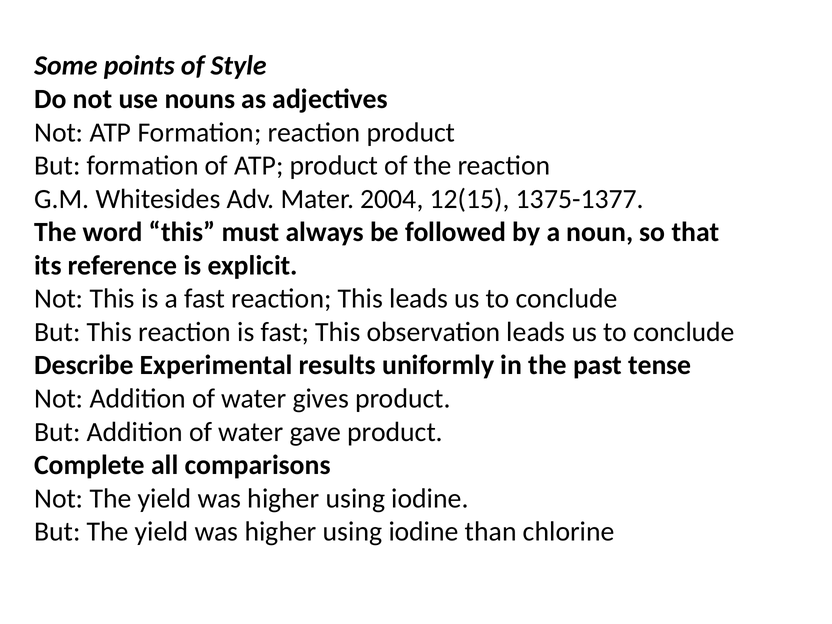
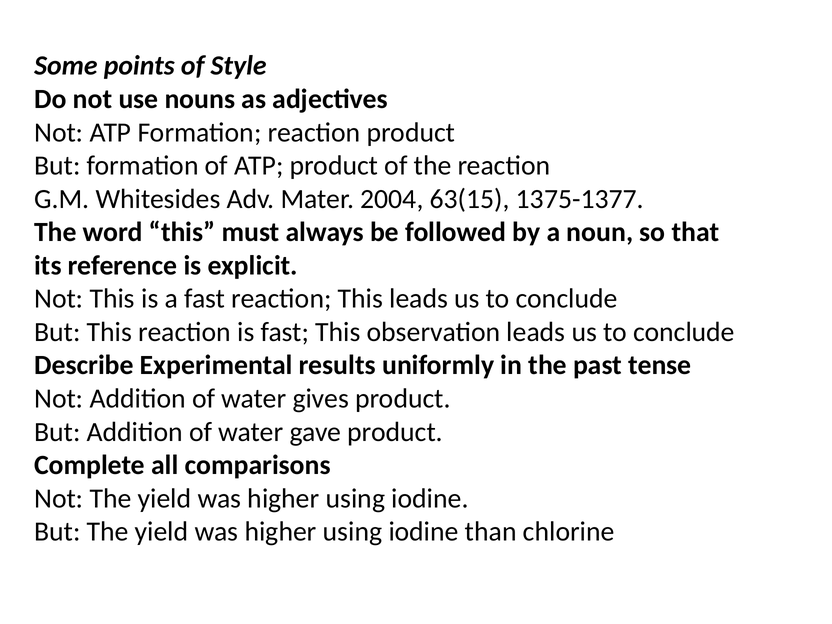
12(15: 12(15 -> 63(15 (470, 199)
